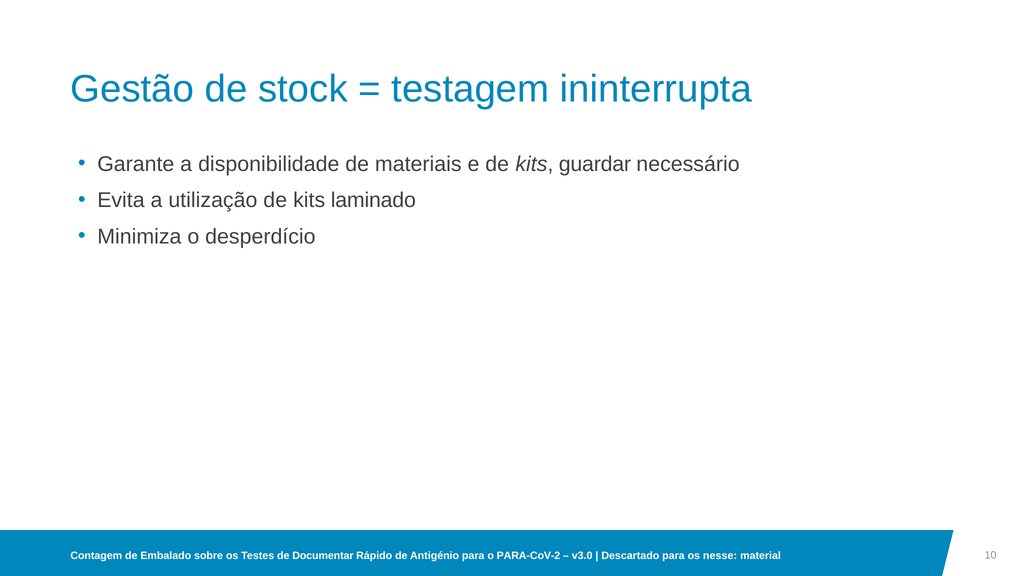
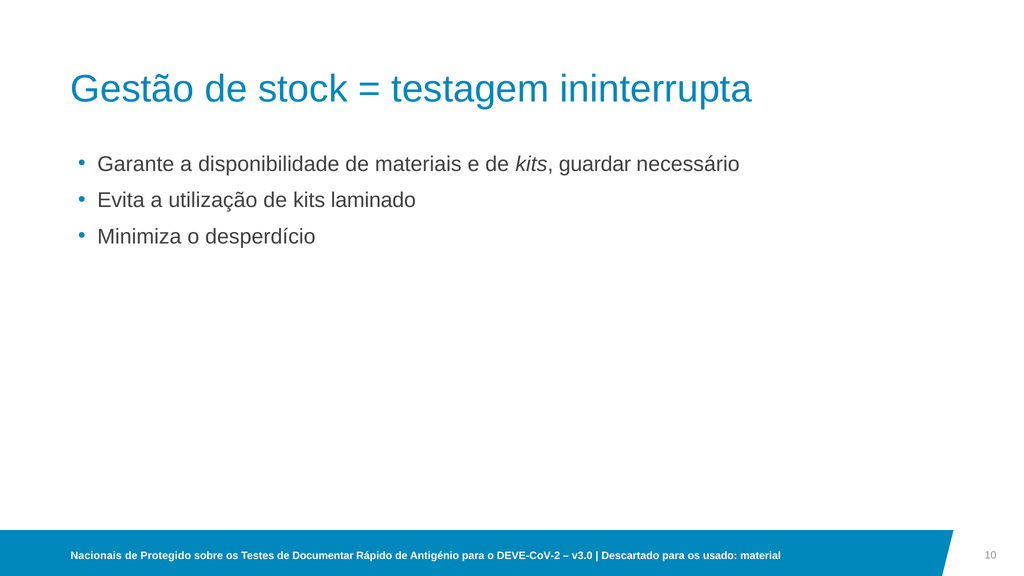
Contagem: Contagem -> Nacionais (96, 556)
Embalado: Embalado -> Protegido (166, 556)
PARA-CoV-2: PARA-CoV-2 -> DEVE-CoV-2 (528, 556)
nesse: nesse -> usado (720, 556)
